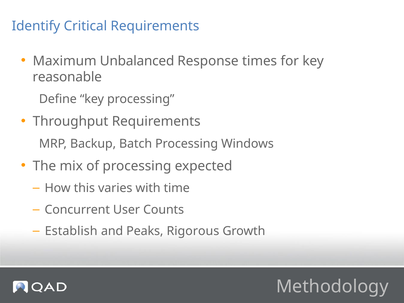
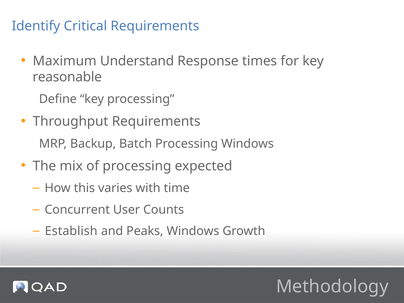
Unbalanced: Unbalanced -> Understand (137, 61)
Peaks Rigorous: Rigorous -> Windows (193, 231)
